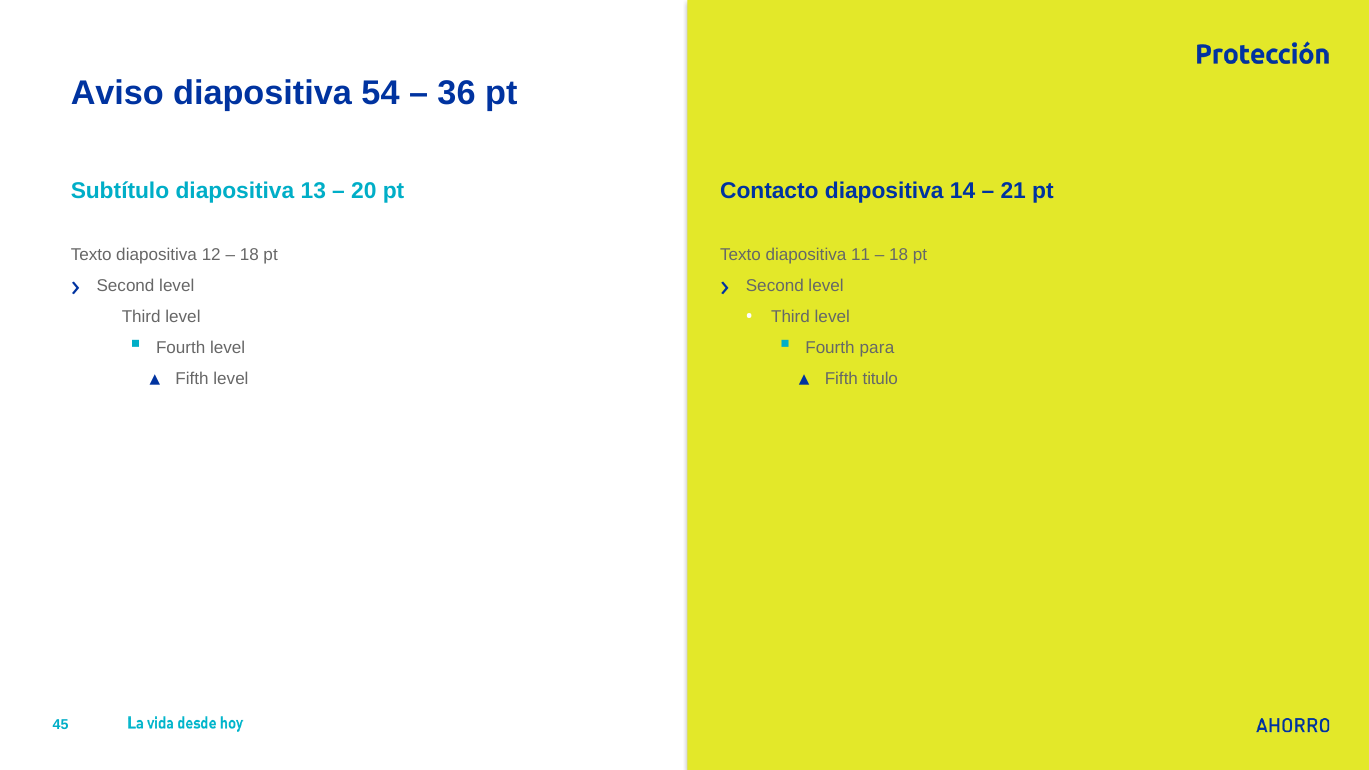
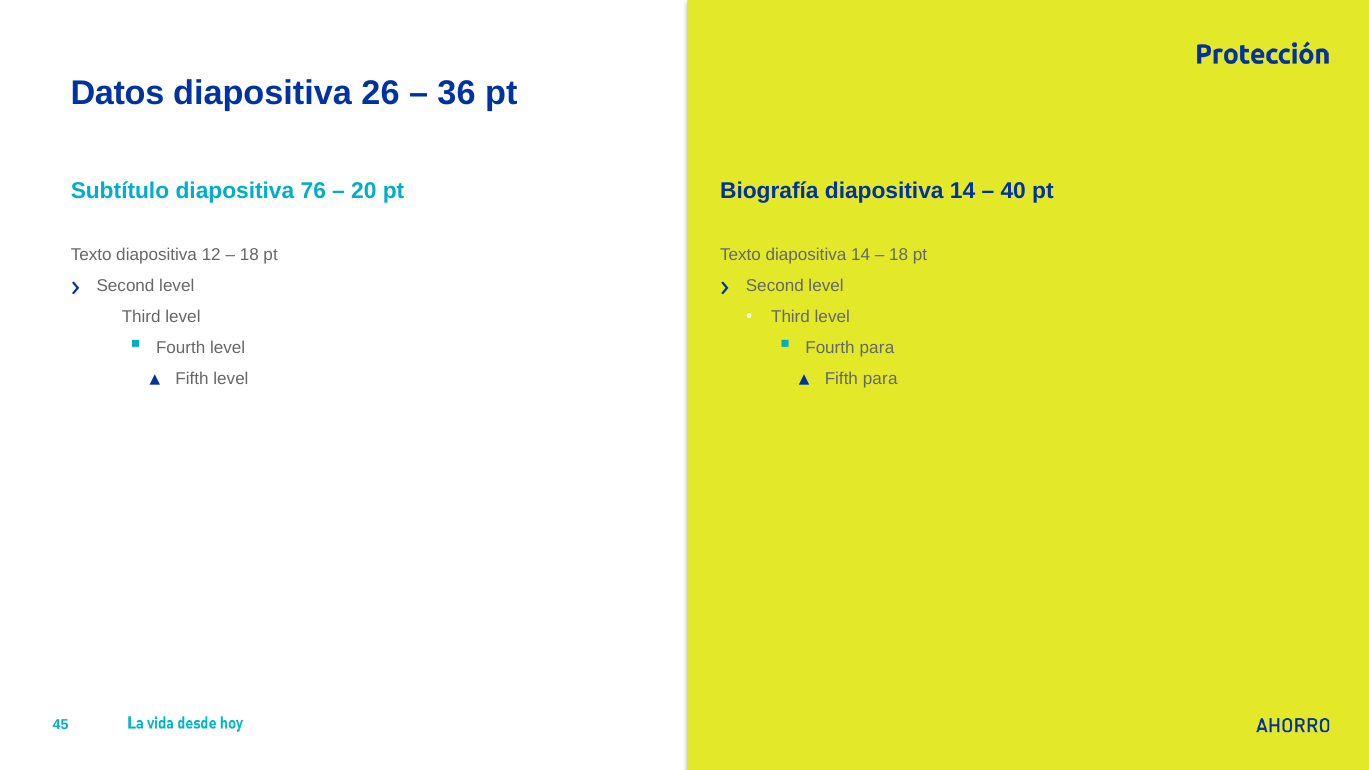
Aviso: Aviso -> Datos (117, 94)
54: 54 -> 26 (381, 94)
13: 13 -> 76 (313, 191)
Contacto: Contacto -> Biografía (769, 191)
21: 21 -> 40 (1013, 191)
Texto diapositiva 11: 11 -> 14 (861, 255)
Fifth titulo: titulo -> para (880, 379)
